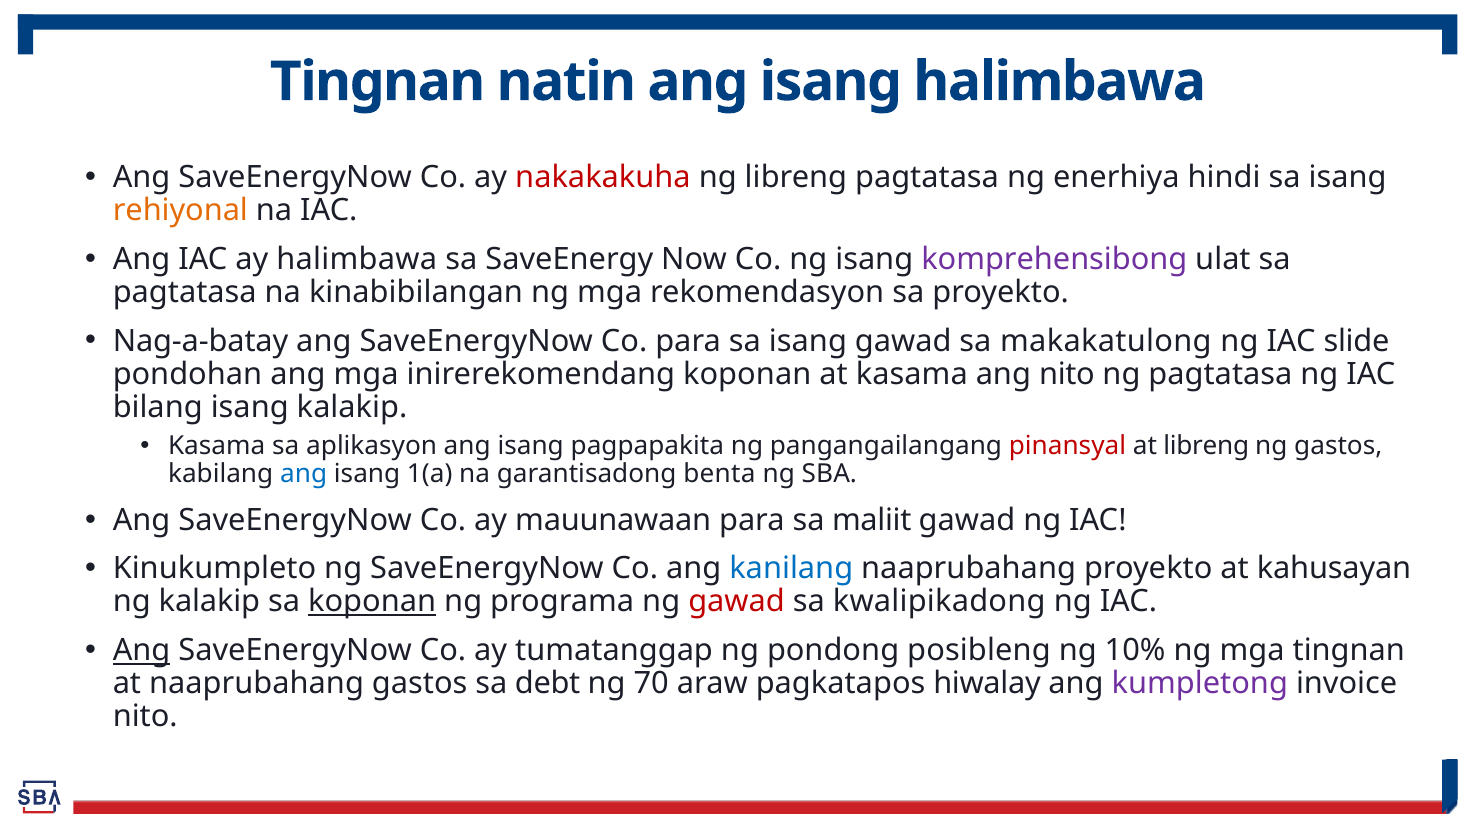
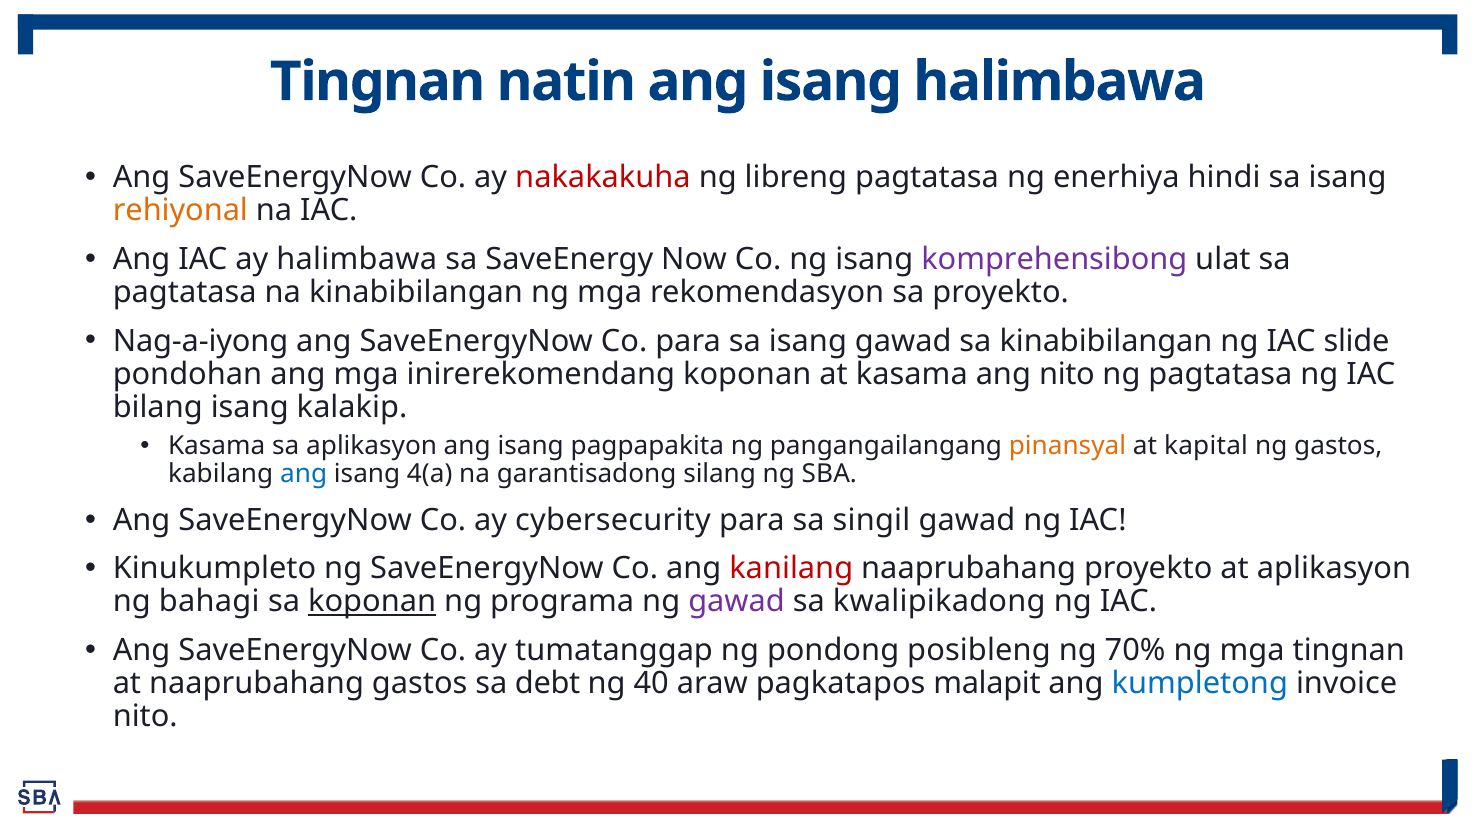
Nag-a-batay: Nag-a-batay -> Nag-a-iyong (201, 341)
sa makakatulong: makakatulong -> kinabibilangan (1106, 341)
pinansyal colour: red -> orange (1067, 446)
at libreng: libreng -> kapital (1206, 446)
1(a: 1(a -> 4(a (430, 474)
benta: benta -> silang (720, 474)
mauunawaan: mauunawaan -> cybersecurity (613, 520)
maliit: maliit -> singil (871, 520)
kanilang colour: blue -> red (791, 569)
at kahusayan: kahusayan -> aplikasyon (1334, 569)
ng kalakip: kalakip -> bahagi (209, 602)
gawad colour: red -> purple (737, 602)
Ang underline: present -> none (142, 651)
10%: 10% -> 70% (1135, 651)
70: 70 -> 40 (651, 684)
hiwalay: hiwalay -> malapit (987, 684)
kumpletong colour: purple -> blue (1200, 684)
